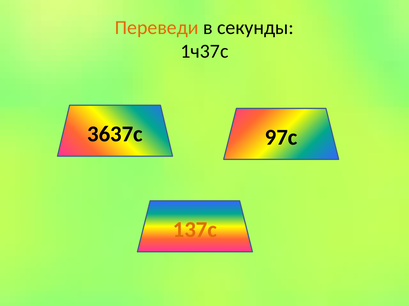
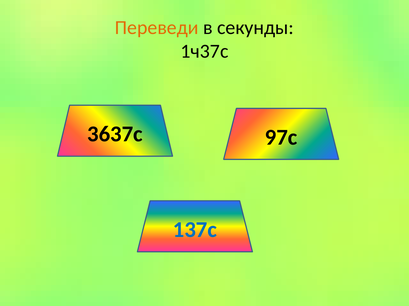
137с colour: orange -> blue (195, 230)
